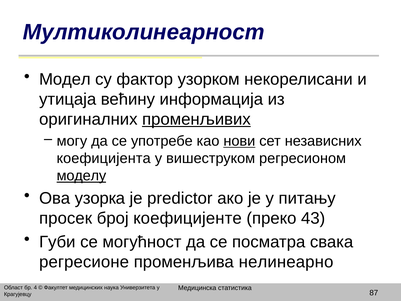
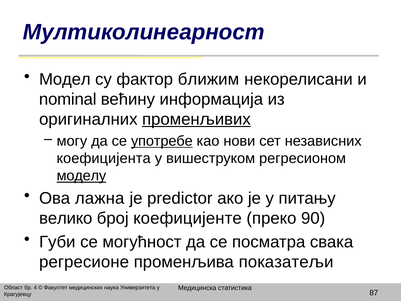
узорком: узорком -> ближим (209, 79)
утицаја: утицаја -> nominal (68, 99)
употребе underline: none -> present (162, 141)
нови underline: present -> none (239, 141)
узорка: узорка -> лажна (100, 198)
просек: просек -> велико (66, 218)
43: 43 -> 90 (313, 218)
нелинеарно: нелинеарно -> показатељи (286, 262)
